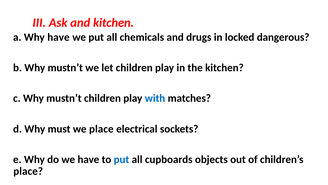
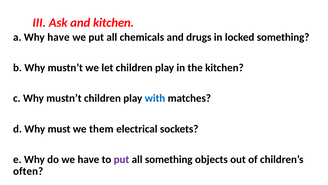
locked dangerous: dangerous -> something (283, 37)
we place: place -> them (101, 129)
put colour: blue -> purple (121, 159)
all cupboards: cupboards -> something (169, 159)
place: place -> often (28, 171)
